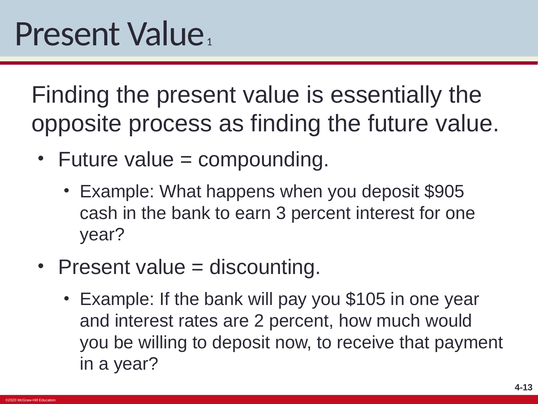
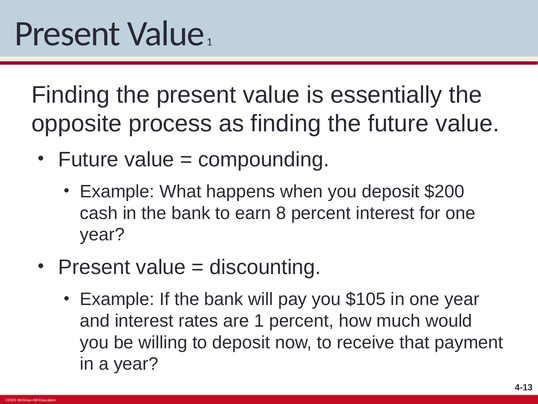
$905: $905 -> $200 (445, 191)
3: 3 -> 8 (281, 213)
are 2: 2 -> 1 (259, 321)
